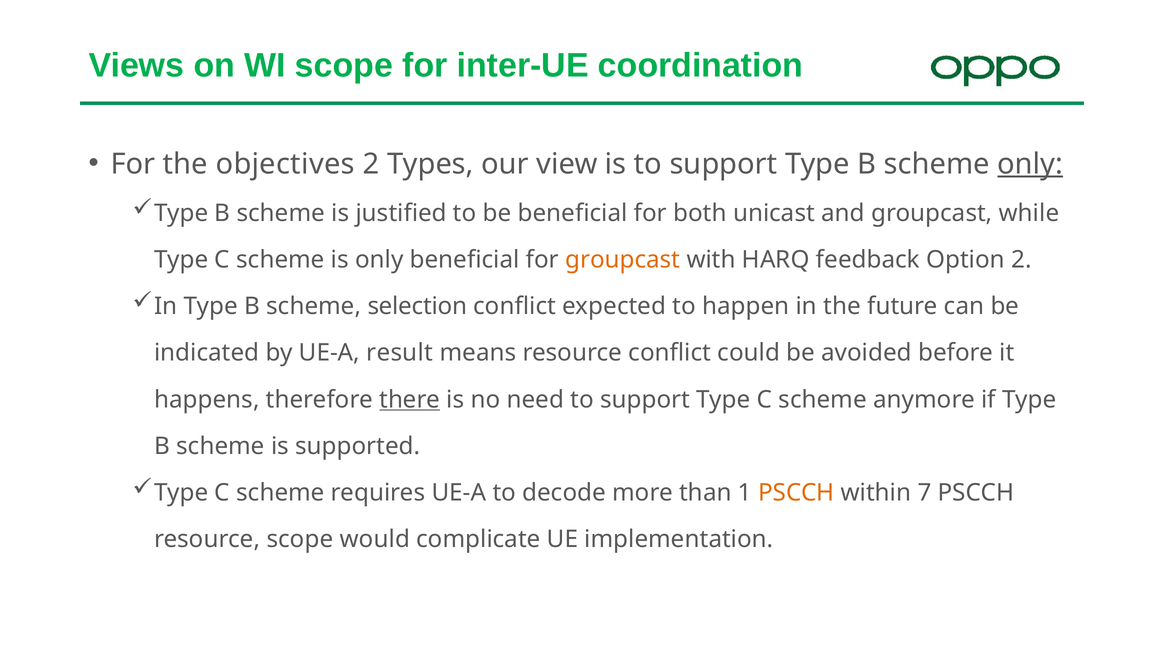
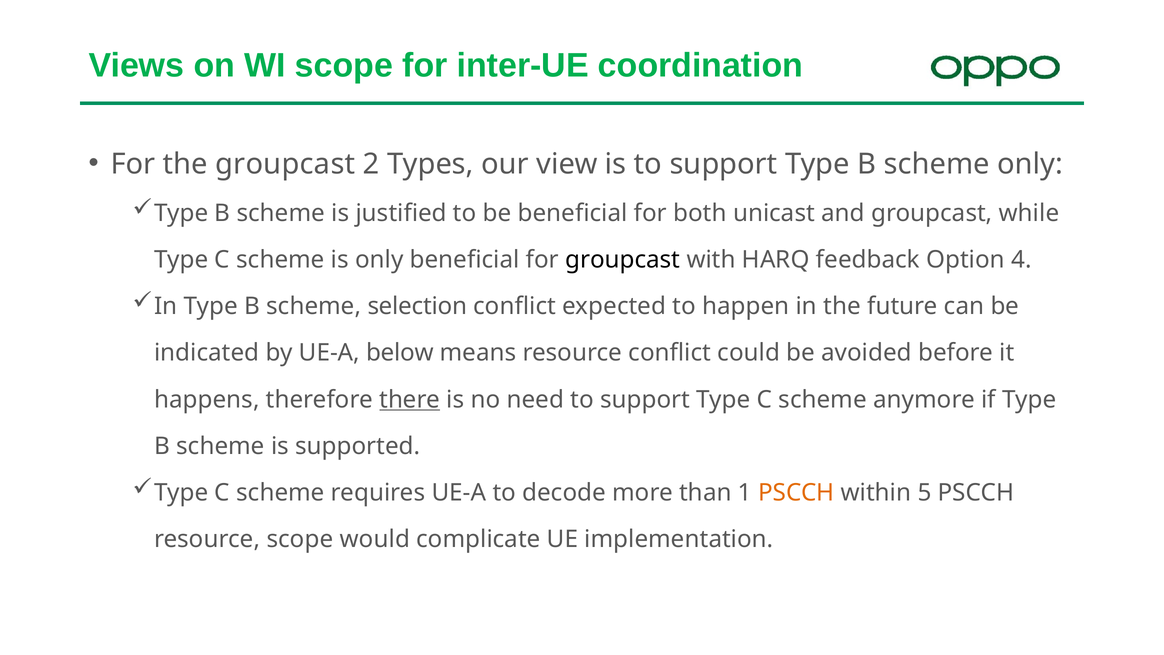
the objectives: objectives -> groupcast (285, 164)
only underline: present -> none (1030, 164)
groupcast colour: orange -> black (623, 260)
Option 2: 2 -> 4 (1021, 260)
result: result -> below (400, 353)
7: 7 -> 5 (924, 493)
